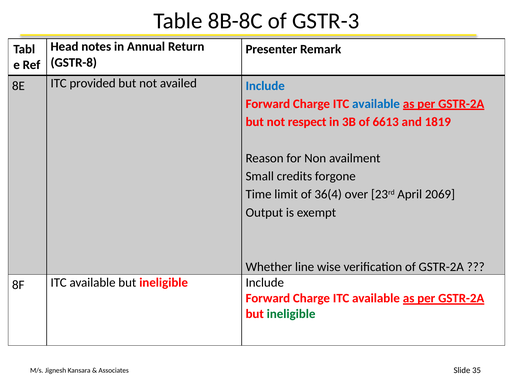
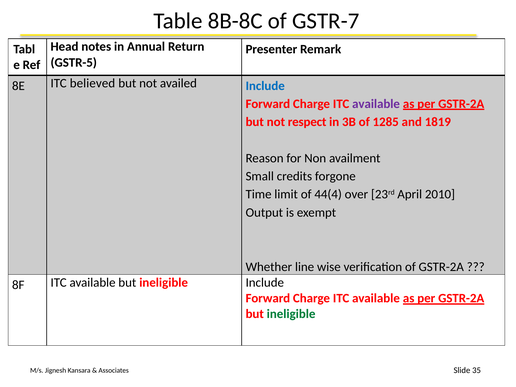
GSTR-3: GSTR-3 -> GSTR-7 (326, 21)
GSTR-8: GSTR-8 -> GSTR-5 (74, 62)
provided: provided -> believed (92, 83)
available colour: blue -> purple (376, 104)
6613: 6613 -> 1285 (386, 122)
36(4: 36(4 -> 44(4 (328, 194)
2069: 2069 -> 2010 (440, 194)
